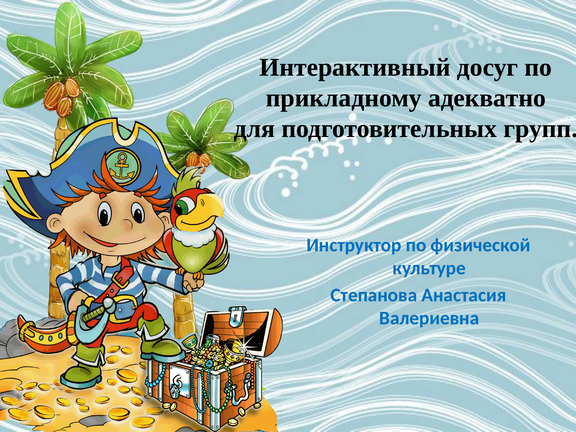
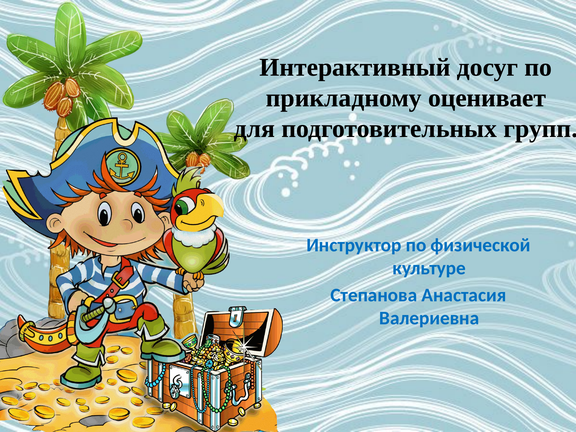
адекватно: адекватно -> оценивает (487, 98)
